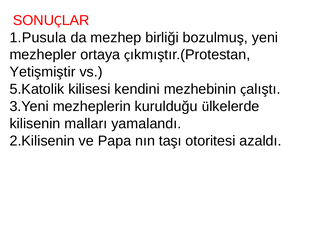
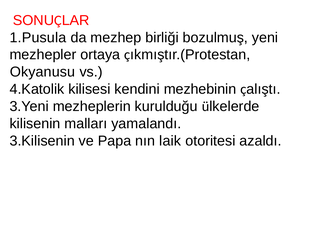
Yetişmiştir: Yetişmiştir -> Okyanusu (42, 72)
5.Katolik: 5.Katolik -> 4.Katolik (37, 89)
2.Kilisenin: 2.Kilisenin -> 3.Kilisenin (42, 141)
taşı: taşı -> laik (170, 141)
